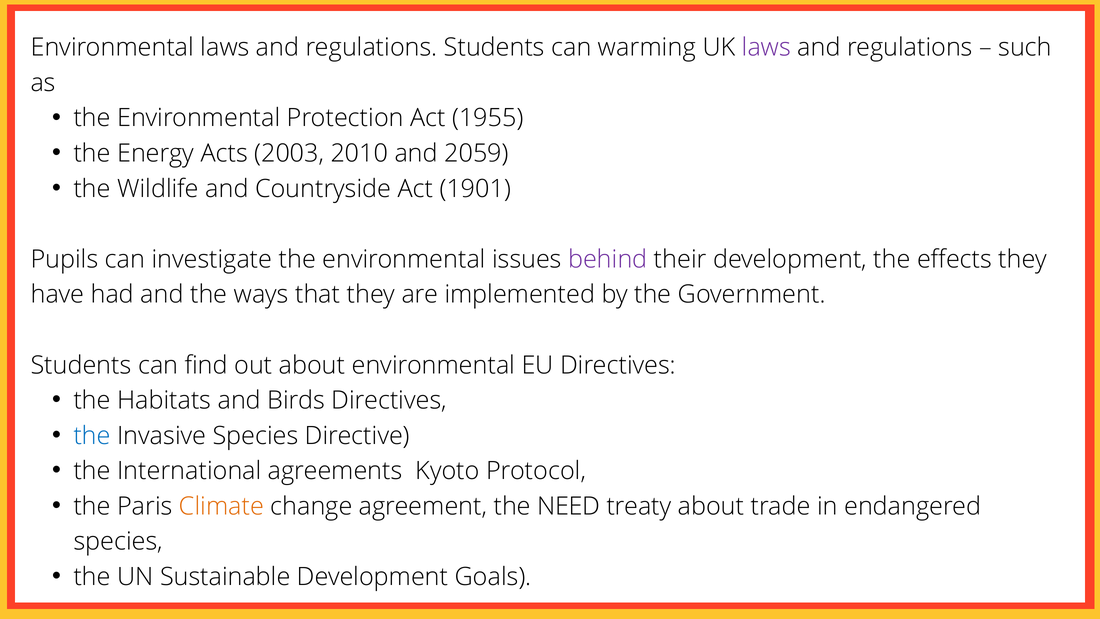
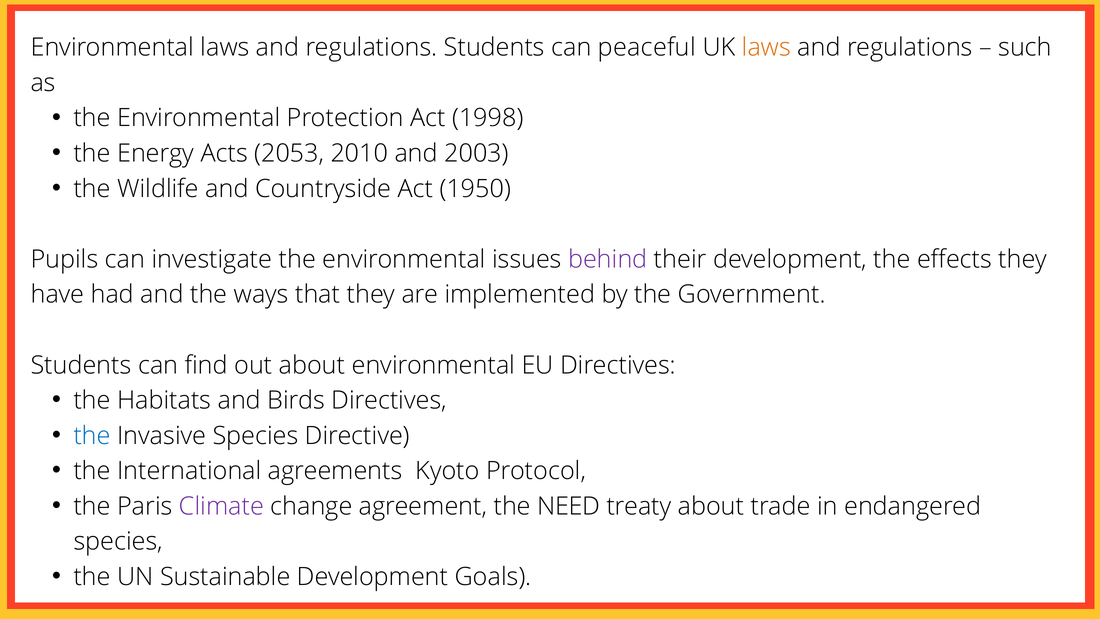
warming: warming -> peaceful (647, 48)
laws colour: purple -> orange (766, 48)
1955: 1955 -> 1998 (488, 118)
2003: 2003 -> 2053 (289, 153)
2059: 2059 -> 2003 (476, 153)
1901: 1901 -> 1950 (475, 189)
Climate colour: orange -> purple (221, 506)
